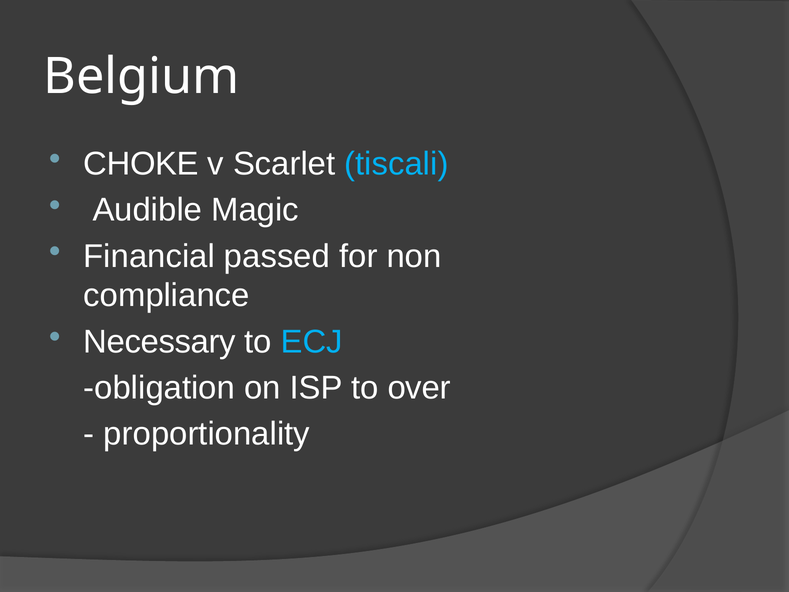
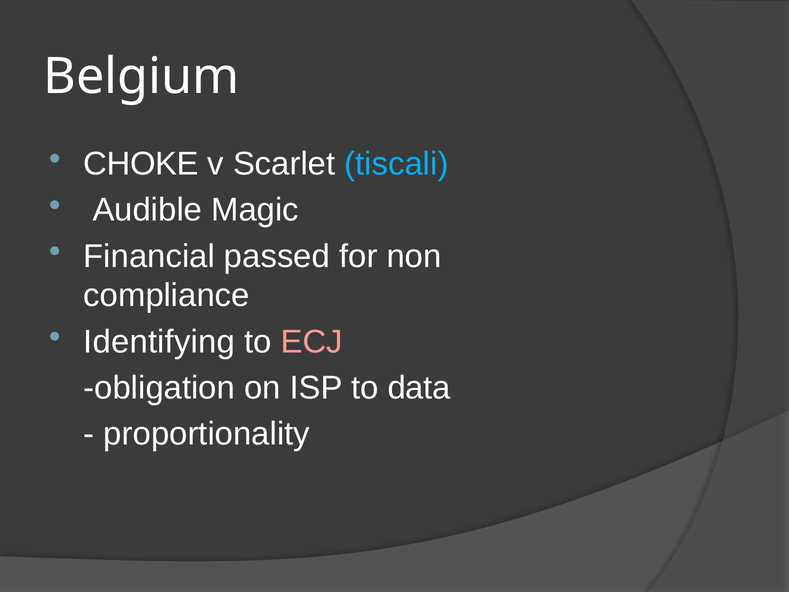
Necessary: Necessary -> Identifying (159, 342)
ECJ colour: light blue -> pink (312, 342)
over: over -> data (419, 388)
